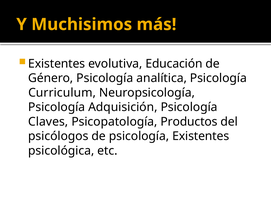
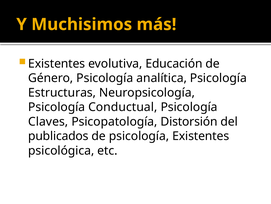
Curriculum: Curriculum -> Estructuras (62, 92)
Adquisición: Adquisición -> Conductual (123, 107)
Productos: Productos -> Distorsión (189, 121)
psicólogos: psicólogos -> publicados (58, 136)
